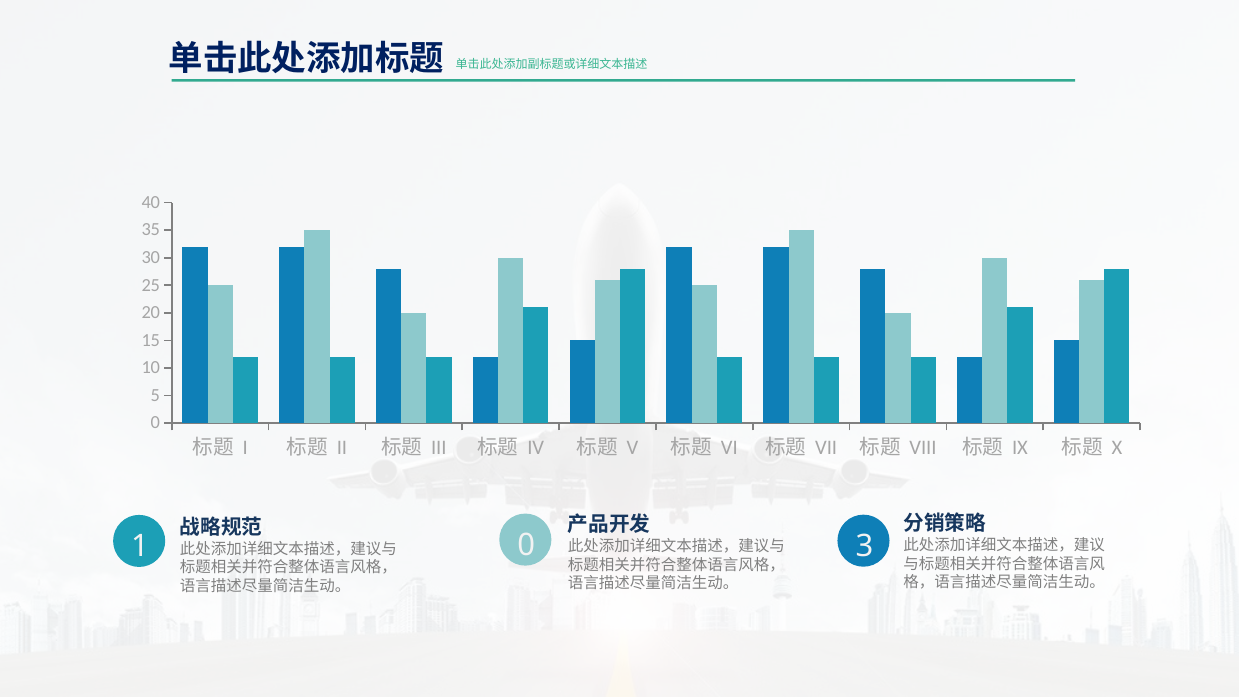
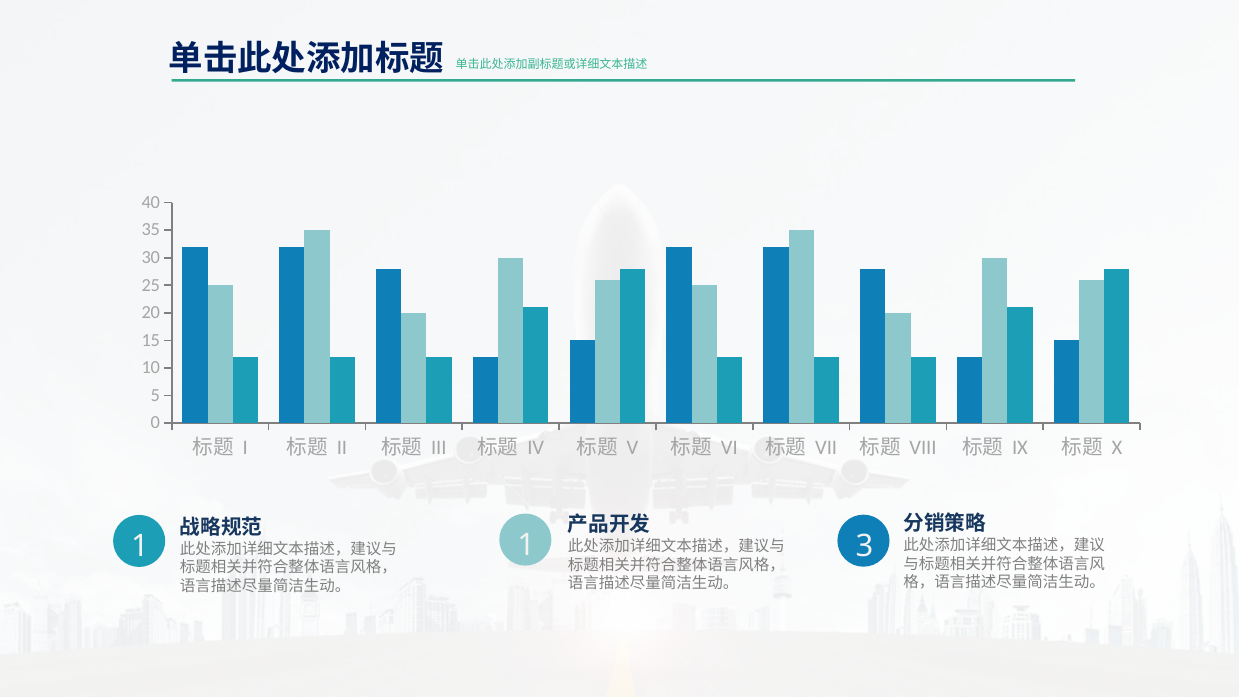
1 0: 0 -> 1 (526, 545)
